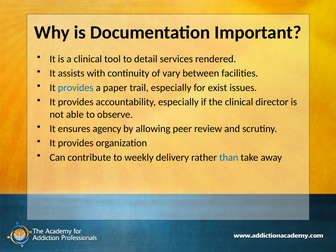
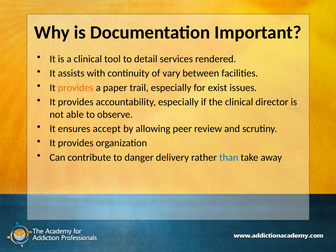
provides colour: blue -> orange (76, 88)
agency: agency -> accept (107, 129)
weekly: weekly -> danger (139, 157)
